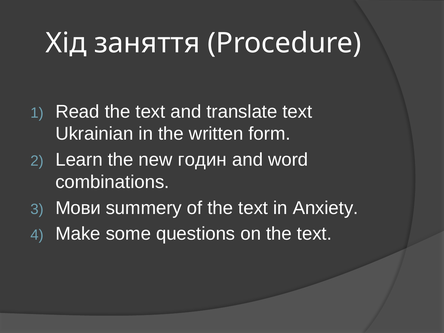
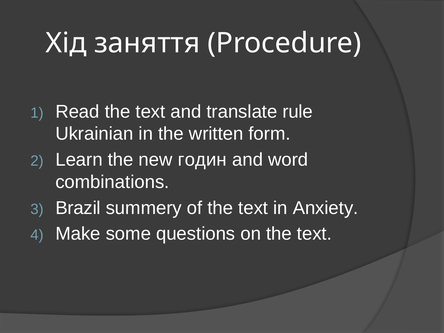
translate text: text -> rule (298, 112)
Мови: Мови -> Brazil (78, 208)
